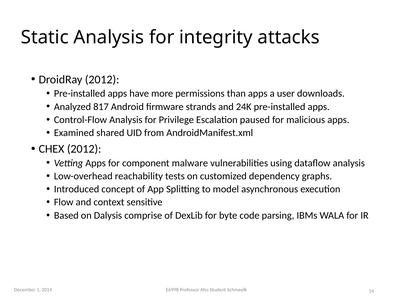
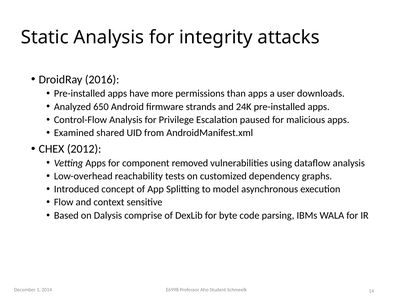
DroidRay 2012: 2012 -> 2016 (102, 79)
817: 817 -> 650 (101, 106)
malware: malware -> removed (190, 163)
